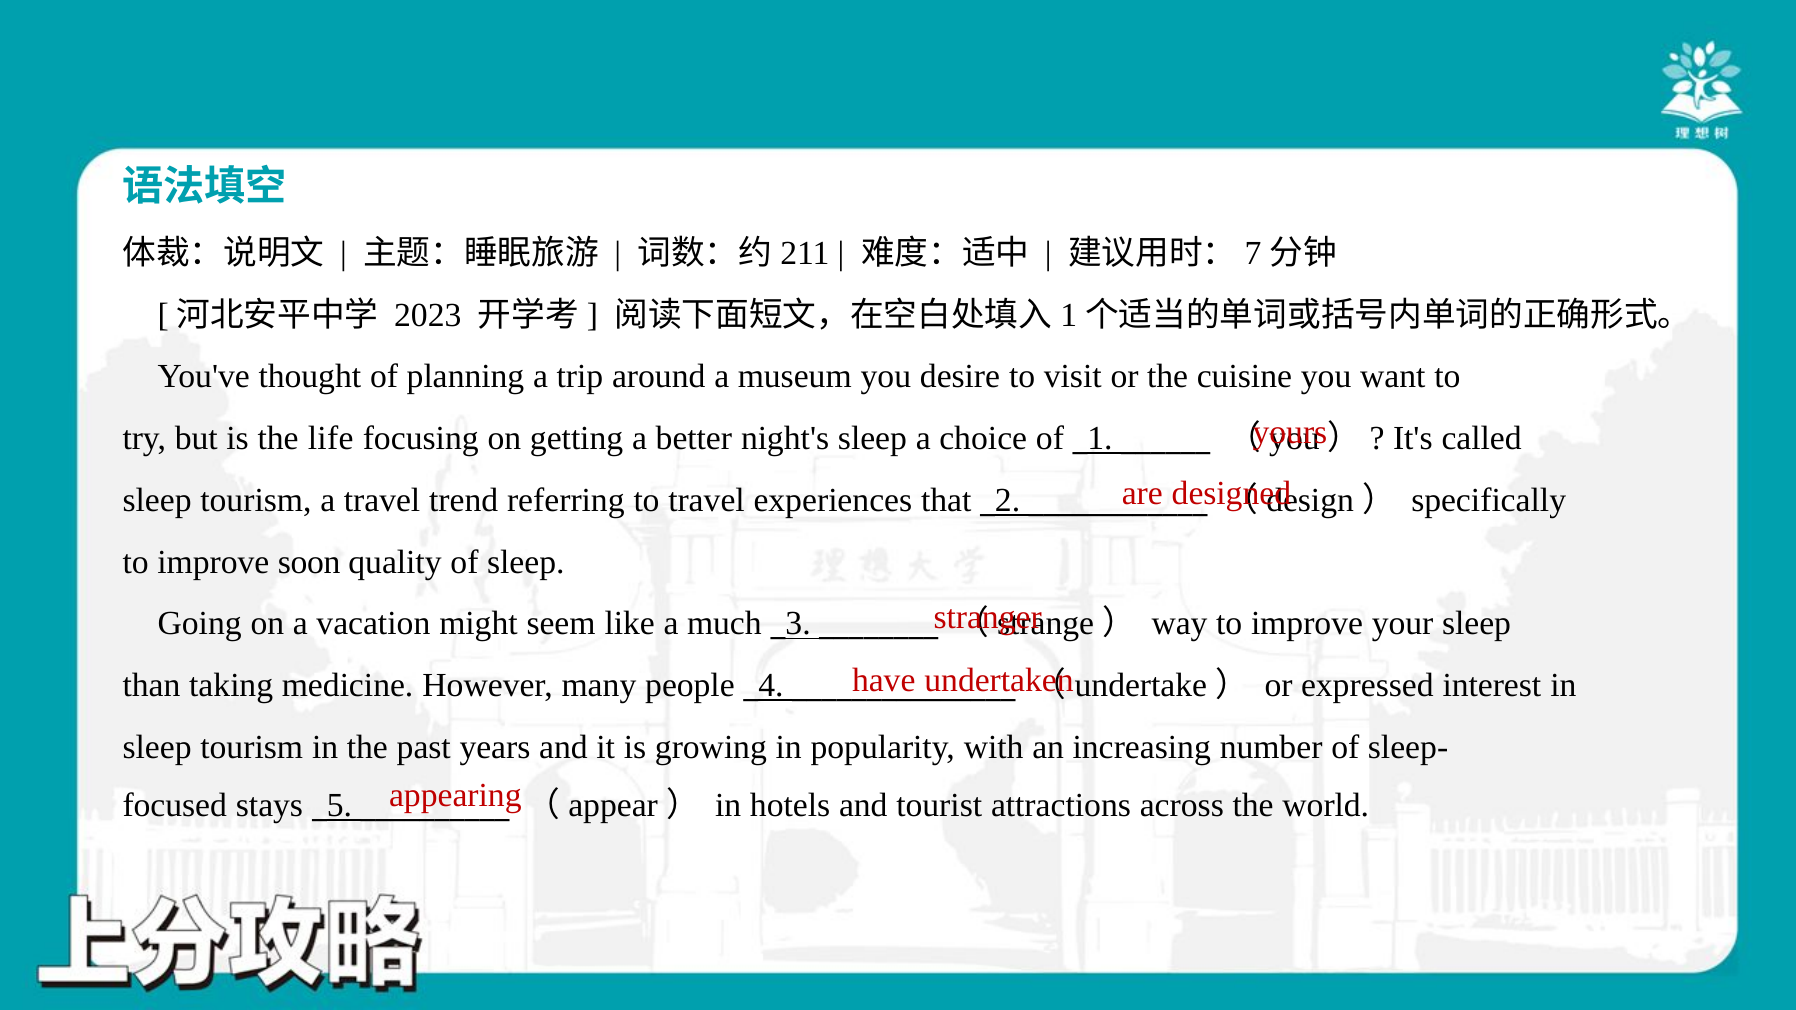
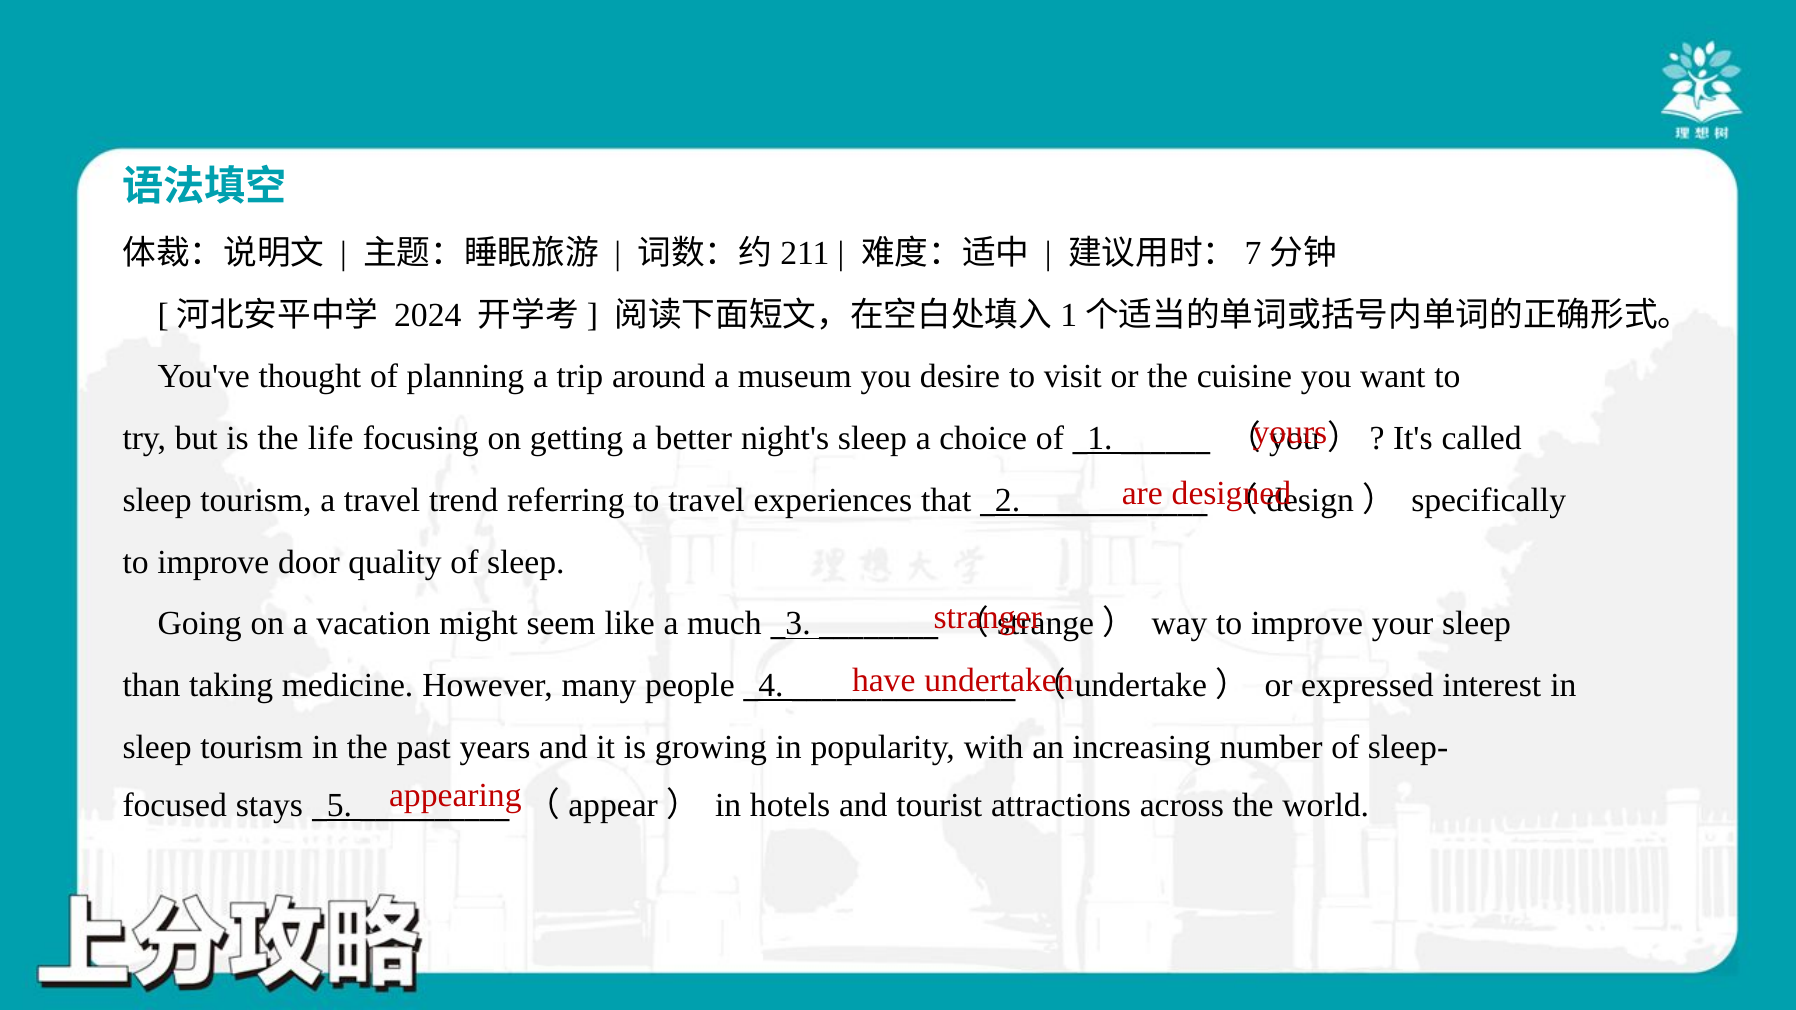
2023: 2023 -> 2024 (428, 315)
soon: soon -> door (309, 562)
